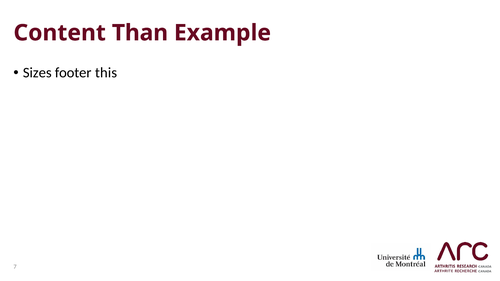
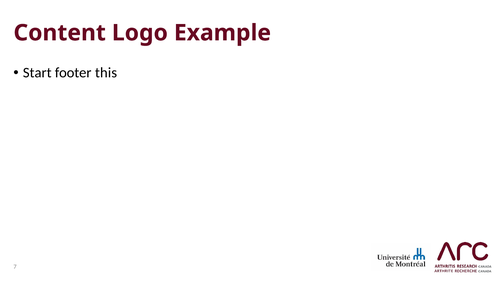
Than: Than -> Logo (140, 33)
Sizes: Sizes -> Start (37, 73)
